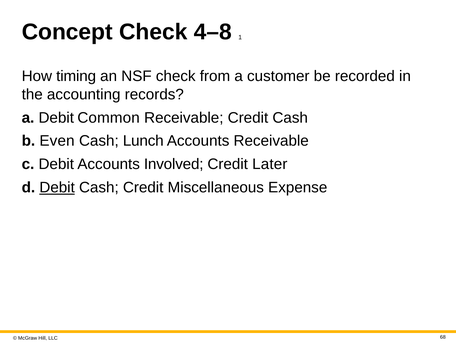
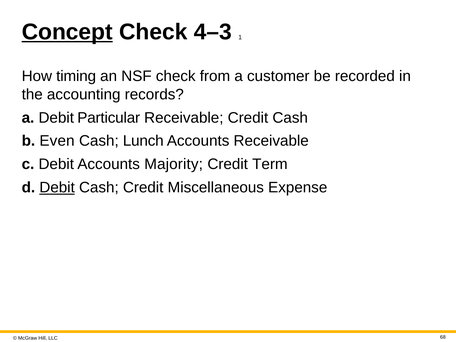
Concept underline: none -> present (67, 32)
4–8: 4–8 -> 4–3 (213, 32)
Common: Common -> Particular (109, 118)
Involved: Involved -> Majority (174, 164)
Later: Later -> Term (270, 164)
